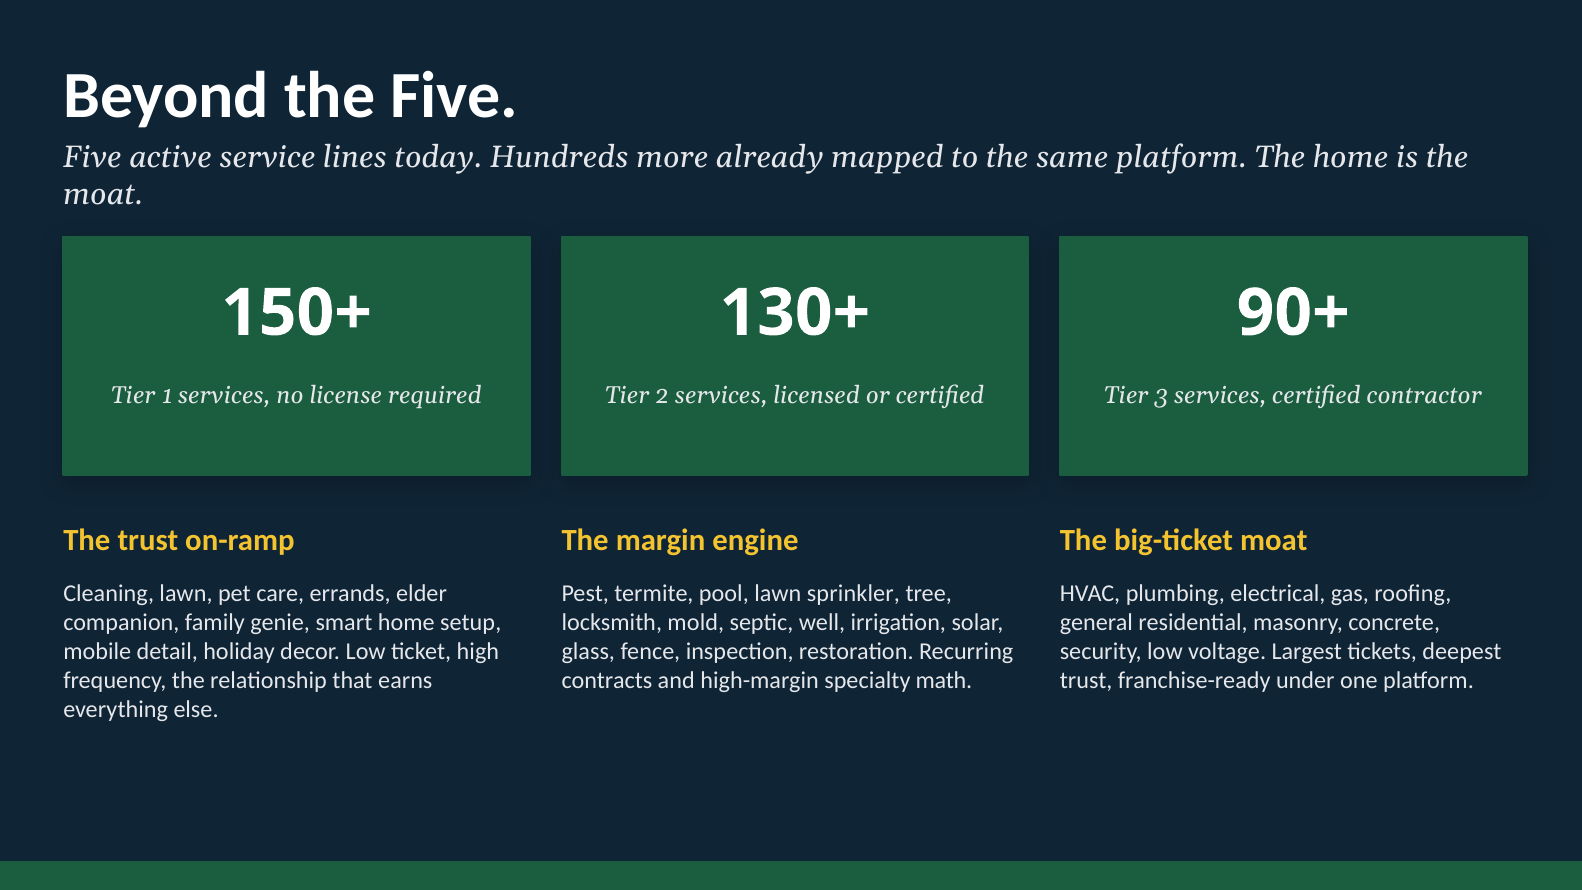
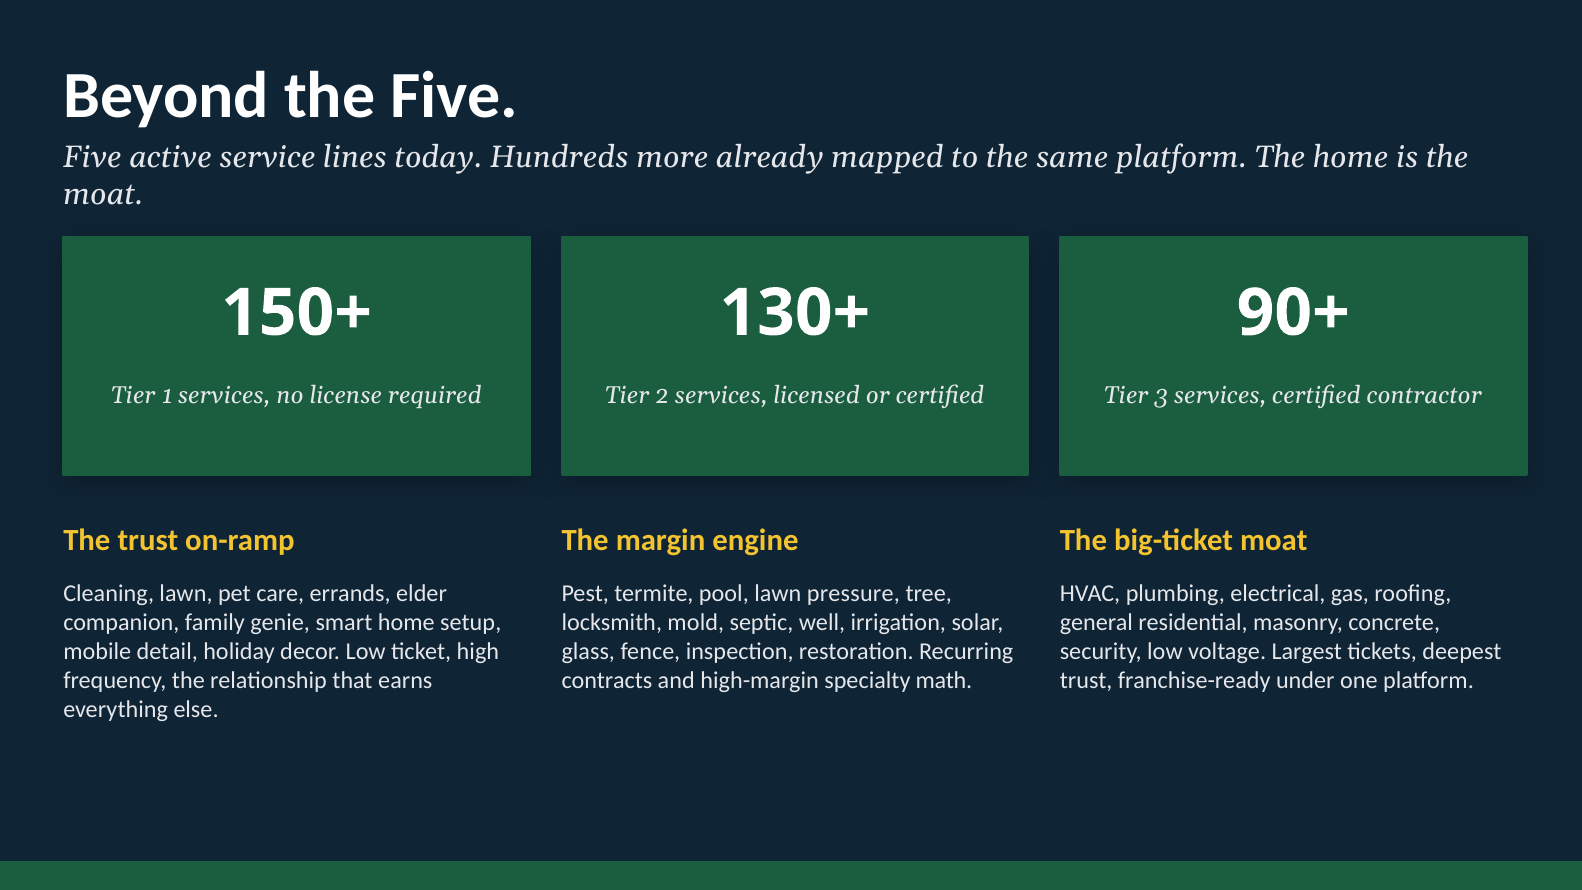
sprinkler: sprinkler -> pressure (853, 594)
